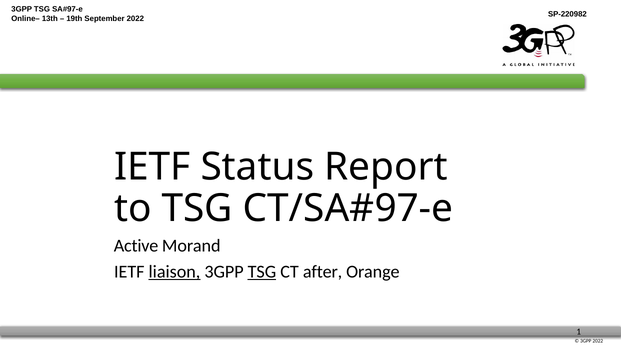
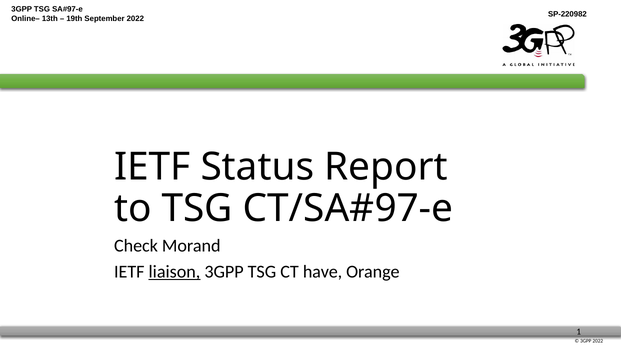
Active: Active -> Check (136, 246)
TSG underline: present -> none (262, 272)
after: after -> have (323, 272)
